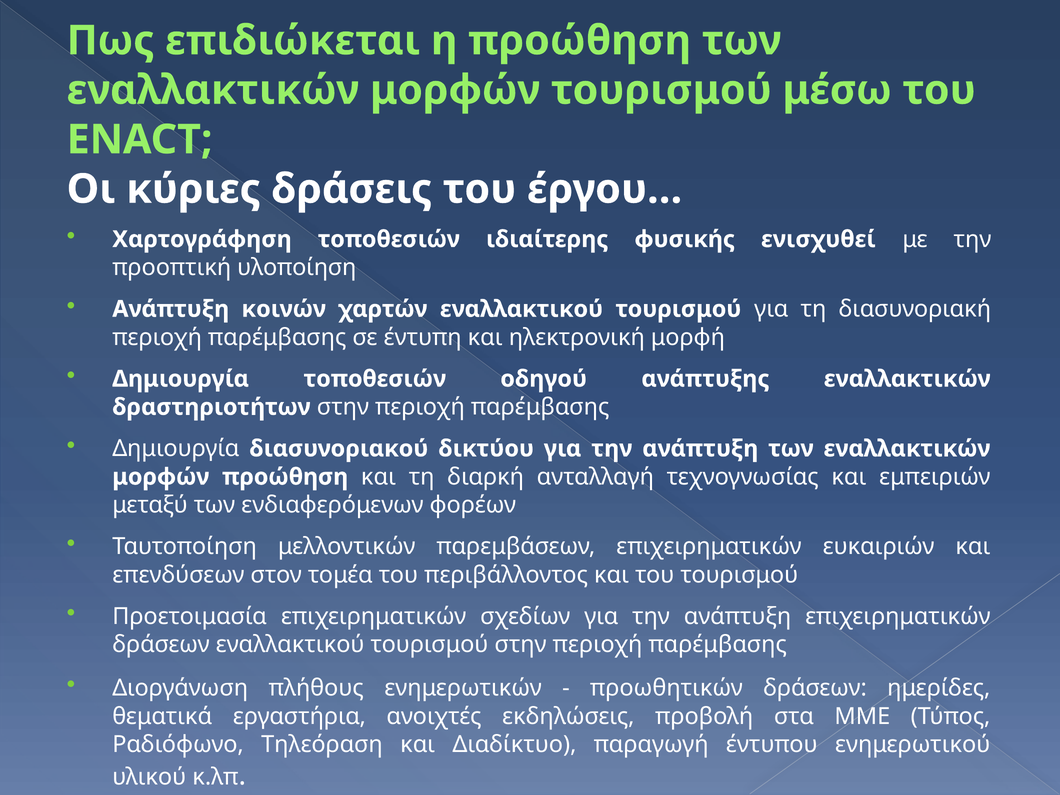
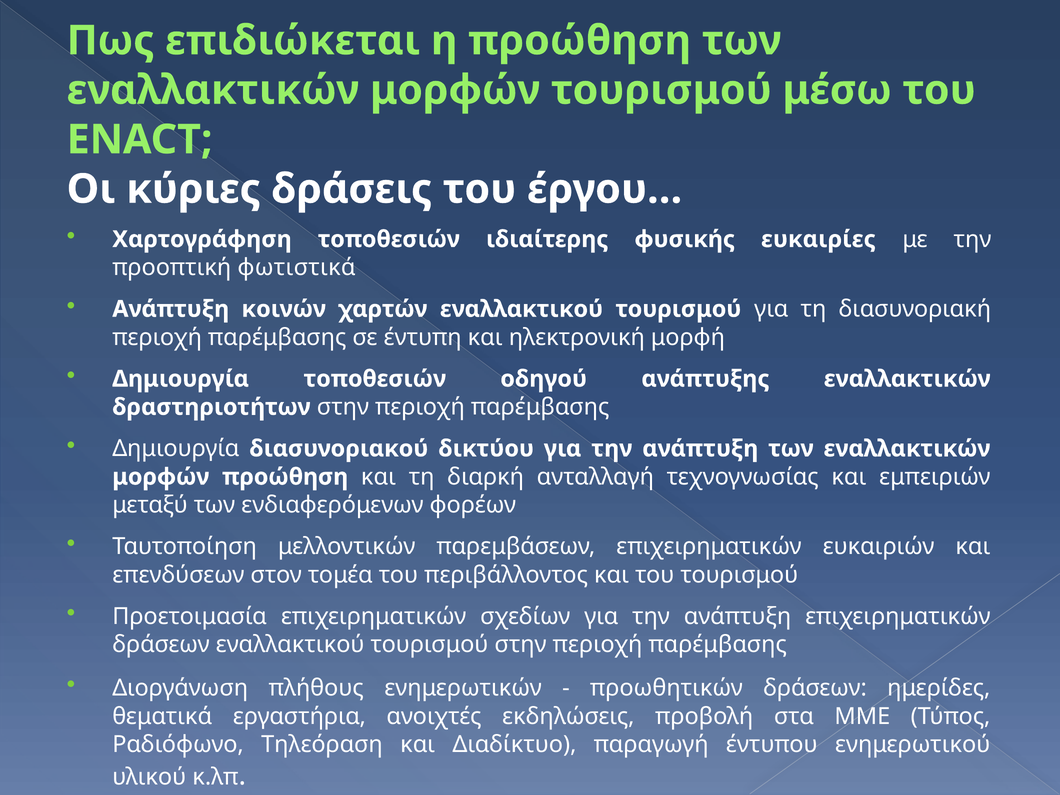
ενισχυθεί: ενισχυθεί -> ευκαιρίες (818, 239)
υλοποίηση: υλοποίηση -> φωτιστικά (297, 268)
